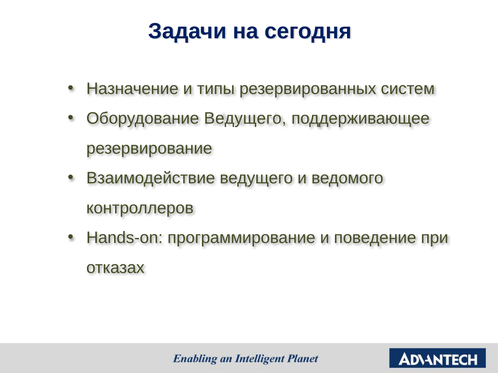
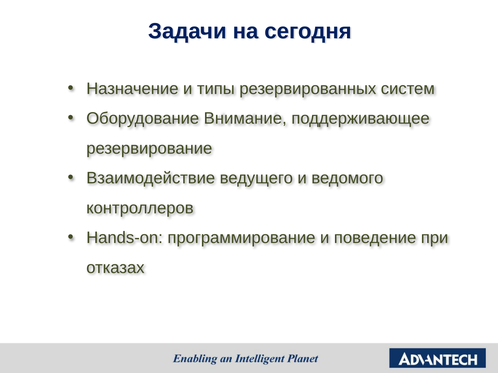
Оборудование Ведущего: Ведущего -> Внимание (245, 119)
